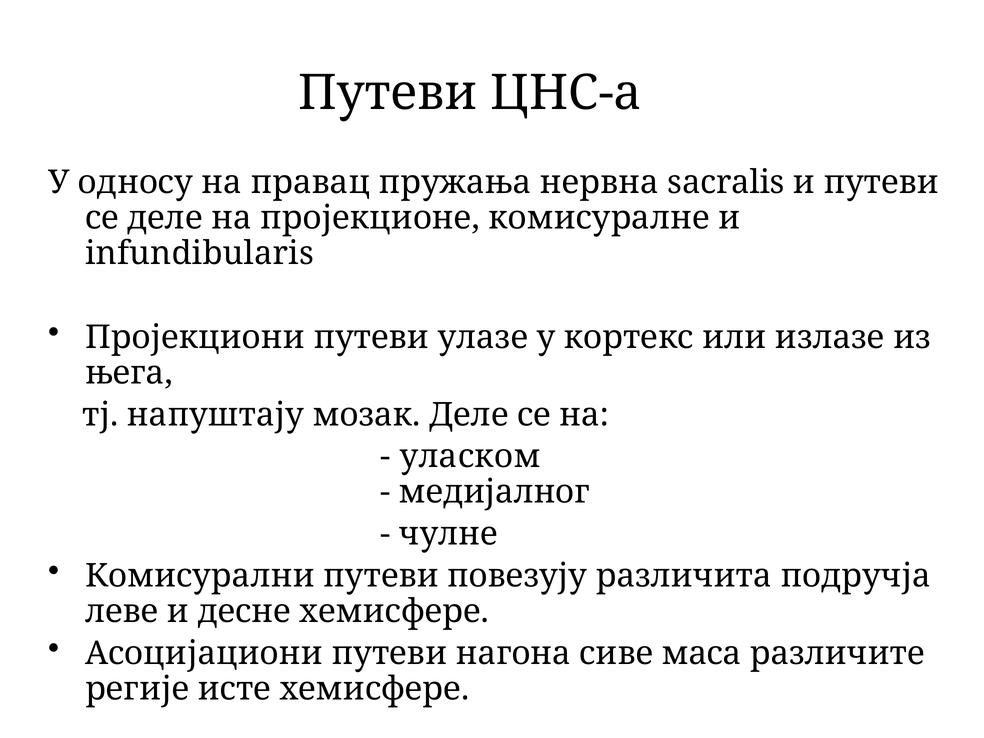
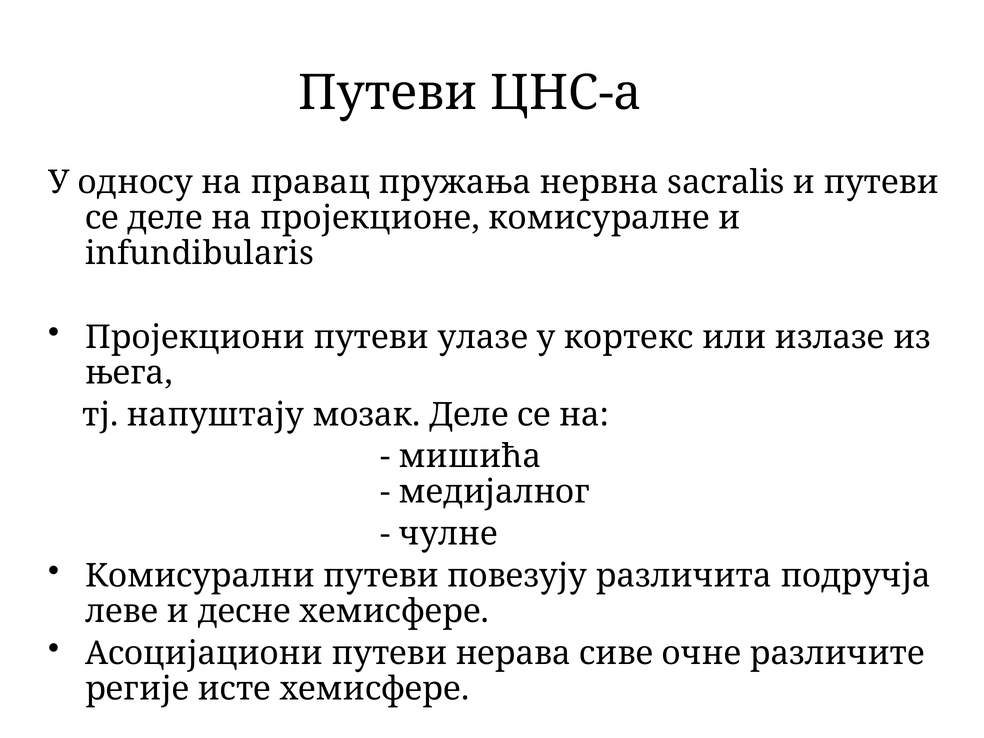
уласком: уласком -> мишића (470, 457)
нагона: нагона -> нерава (513, 653)
маса: маса -> очне (701, 653)
